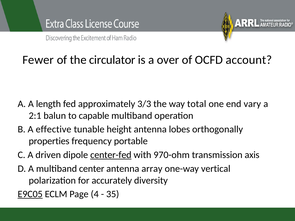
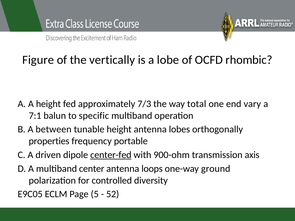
Fewer: Fewer -> Figure (38, 60)
circulator: circulator -> vertically (112, 60)
over: over -> lobe (168, 60)
account: account -> rhombic (249, 60)
A length: length -> height (48, 104)
3/3: 3/3 -> 7/3 (144, 104)
2:1: 2:1 -> 7:1 (35, 116)
capable: capable -> specific (94, 116)
effective: effective -> between (54, 129)
970-ohm: 970-ohm -> 900-ohm (172, 155)
array: array -> loops (152, 169)
vertical: vertical -> ground (216, 169)
accurately: accurately -> controlled (112, 181)
E9C05 underline: present -> none (30, 194)
4: 4 -> 5 (95, 194)
35: 35 -> 52 (113, 194)
